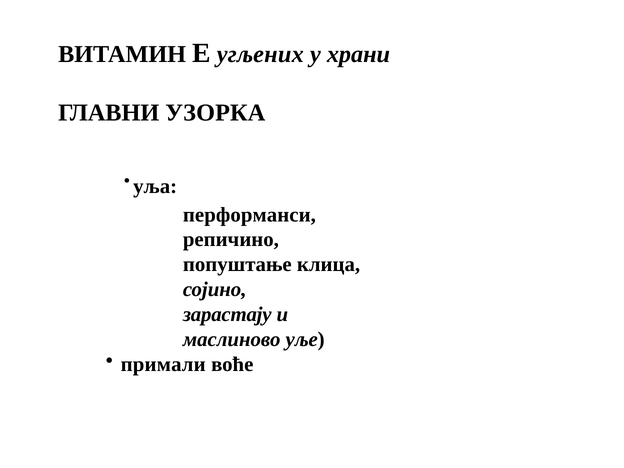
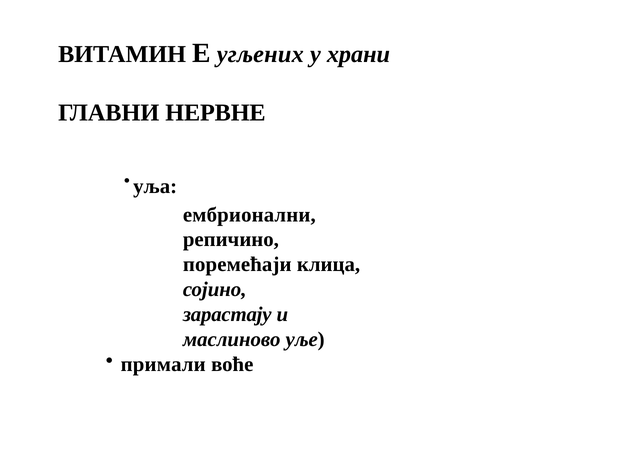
УЗОРКА: УЗОРКА -> НЕРВНЕ (215, 113)
перформанси: перформанси -> ембрионални (249, 215)
попуштање: попуштање -> поремећаји (237, 265)
